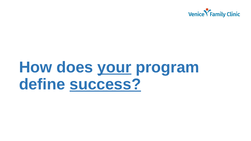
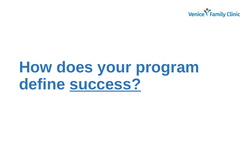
your underline: present -> none (114, 67)
